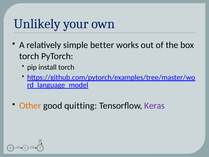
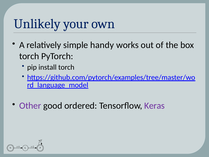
better: better -> handy (102, 45)
Other colour: orange -> purple (30, 106)
quitting: quitting -> ordered (81, 106)
